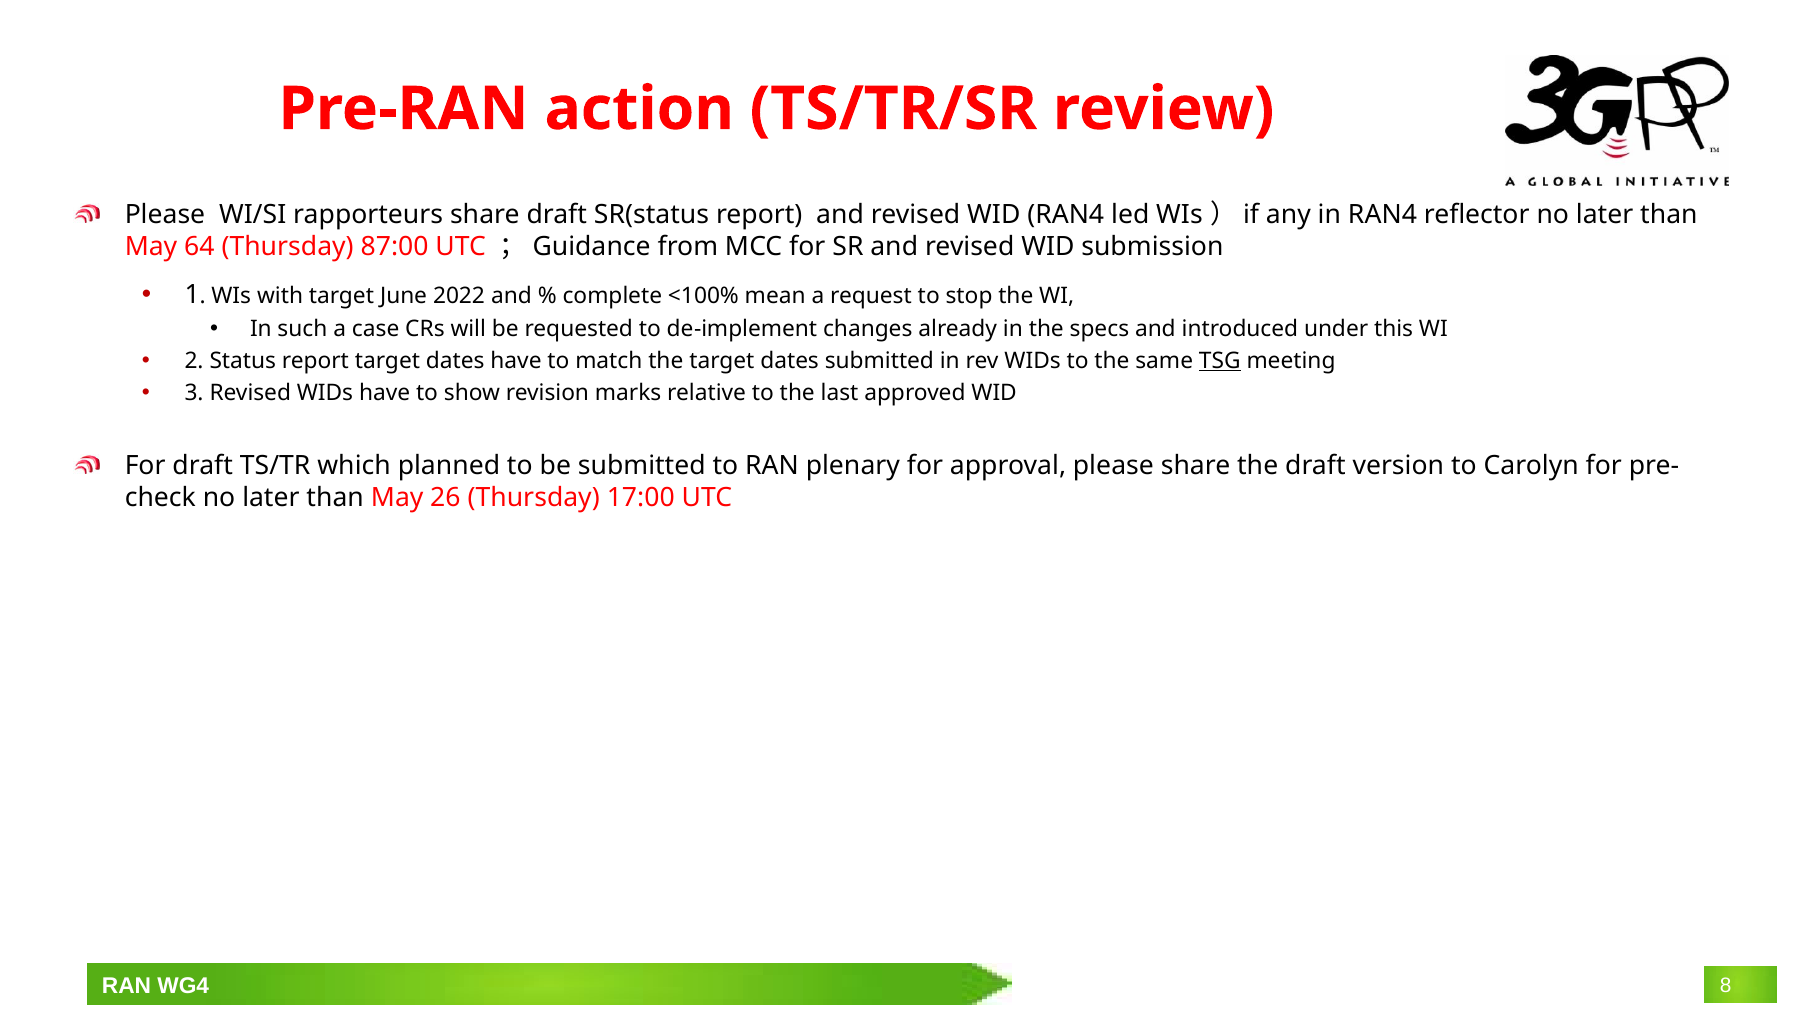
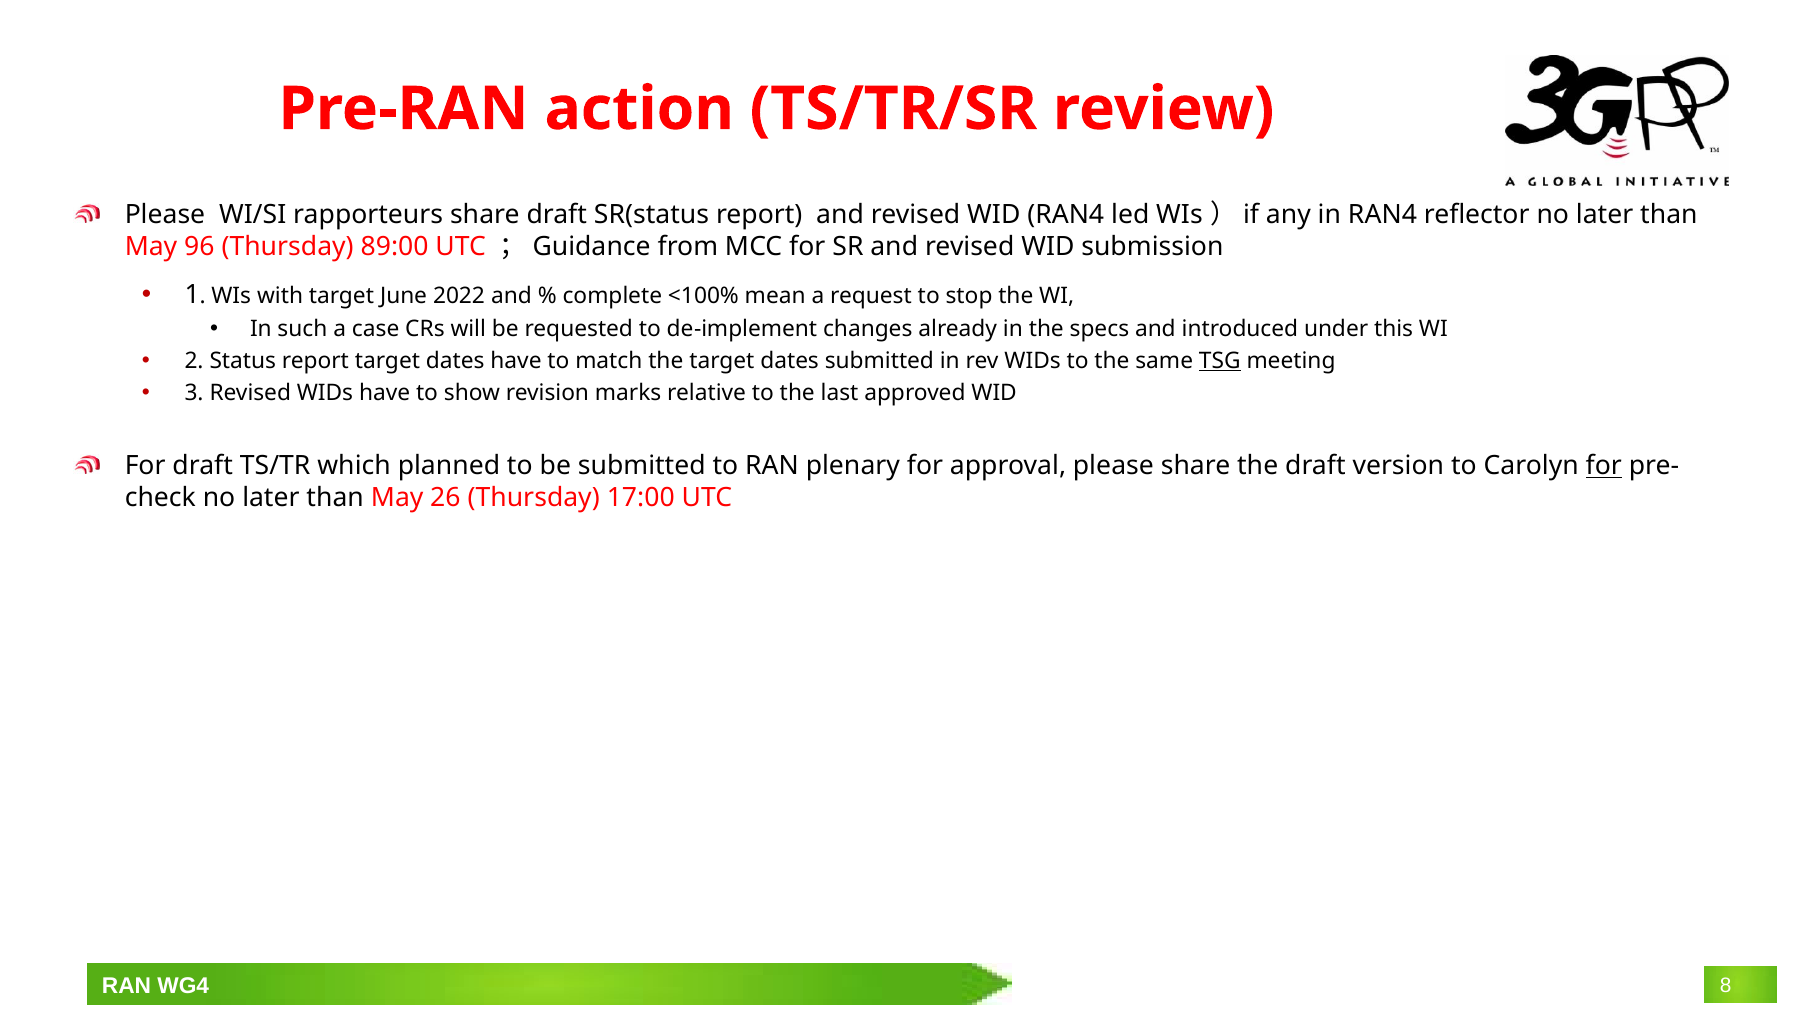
64: 64 -> 96 (199, 247)
87:00: 87:00 -> 89:00 (395, 247)
for underline: none -> present (1604, 466)
